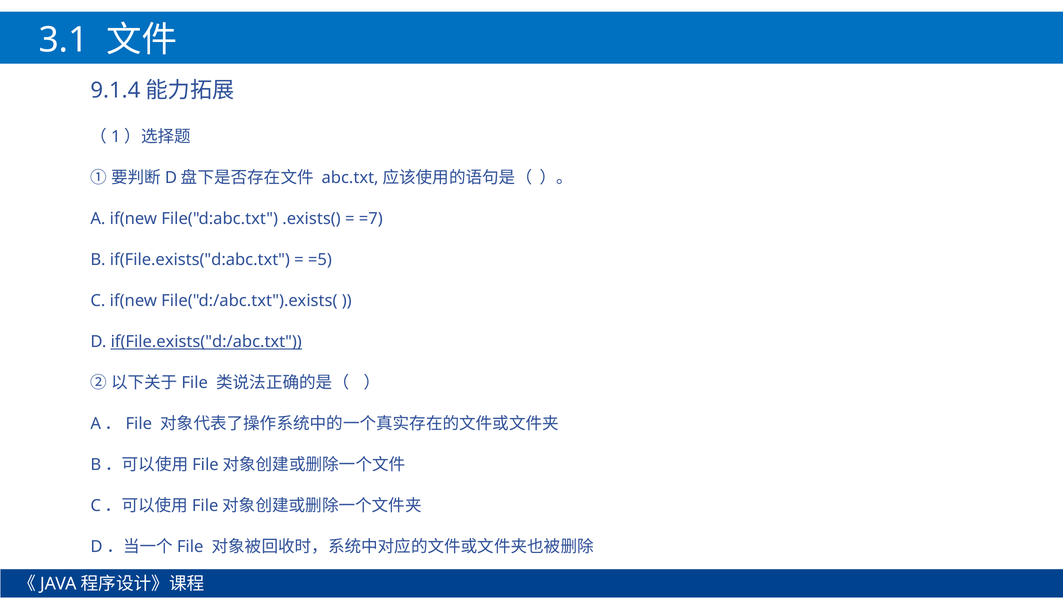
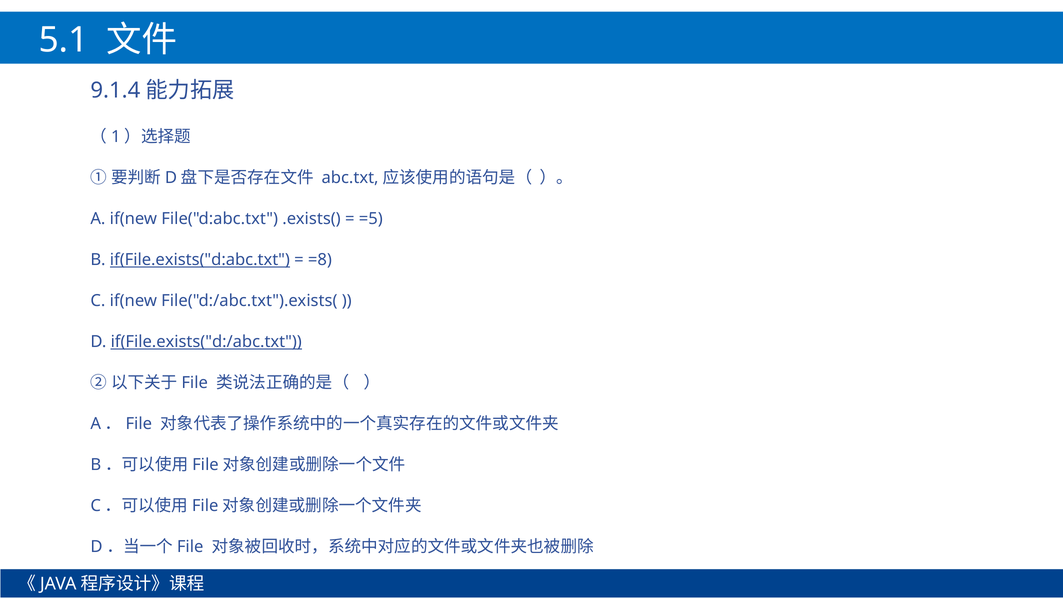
3.1: 3.1 -> 5.1 (64, 40)
=7: =7 -> =5 (371, 219)
if(File.exists("d:abc.txt underline: none -> present (200, 260)
=5: =5 -> =8 (320, 260)
